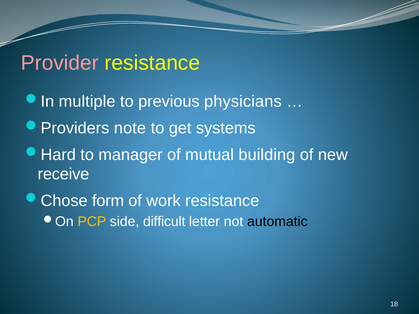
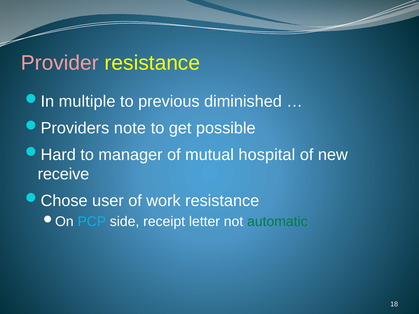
physicians: physicians -> diminished (243, 102)
systems: systems -> possible (226, 128)
building: building -> hospital (267, 155)
form: form -> user (108, 201)
PCP colour: yellow -> light blue (92, 222)
difficult: difficult -> receipt (164, 222)
automatic colour: black -> green (277, 222)
